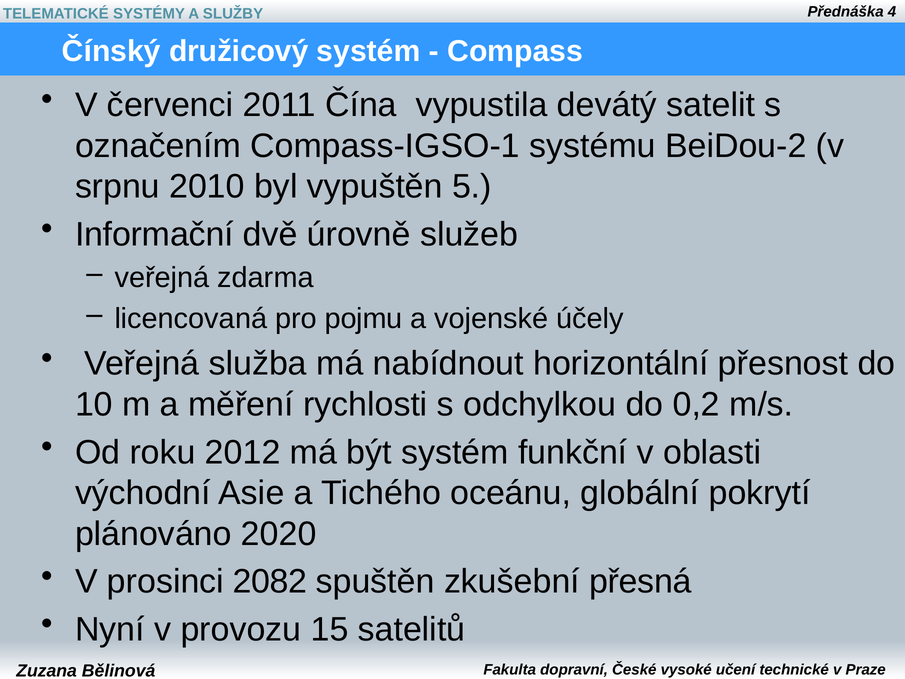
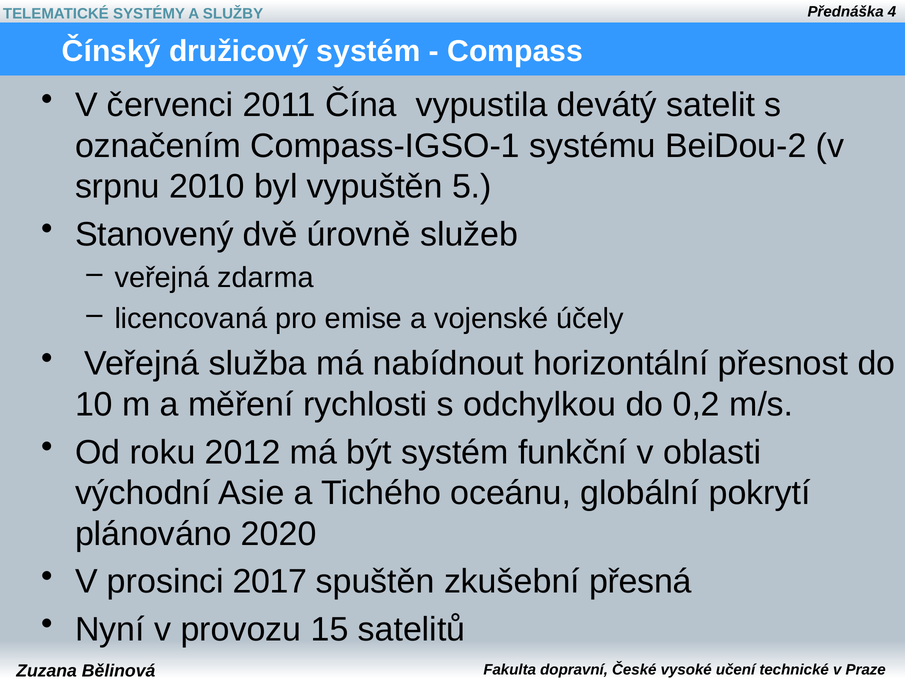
Informační: Informační -> Stanovený (154, 234)
pojmu: pojmu -> emise (364, 318)
2082: 2082 -> 2017 (270, 581)
